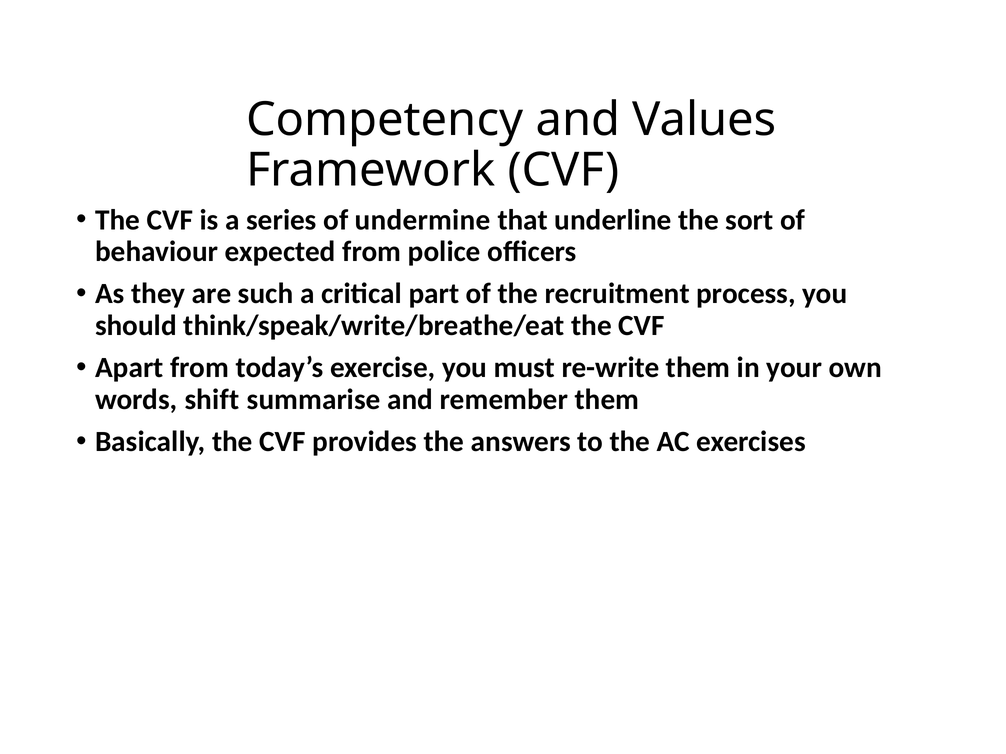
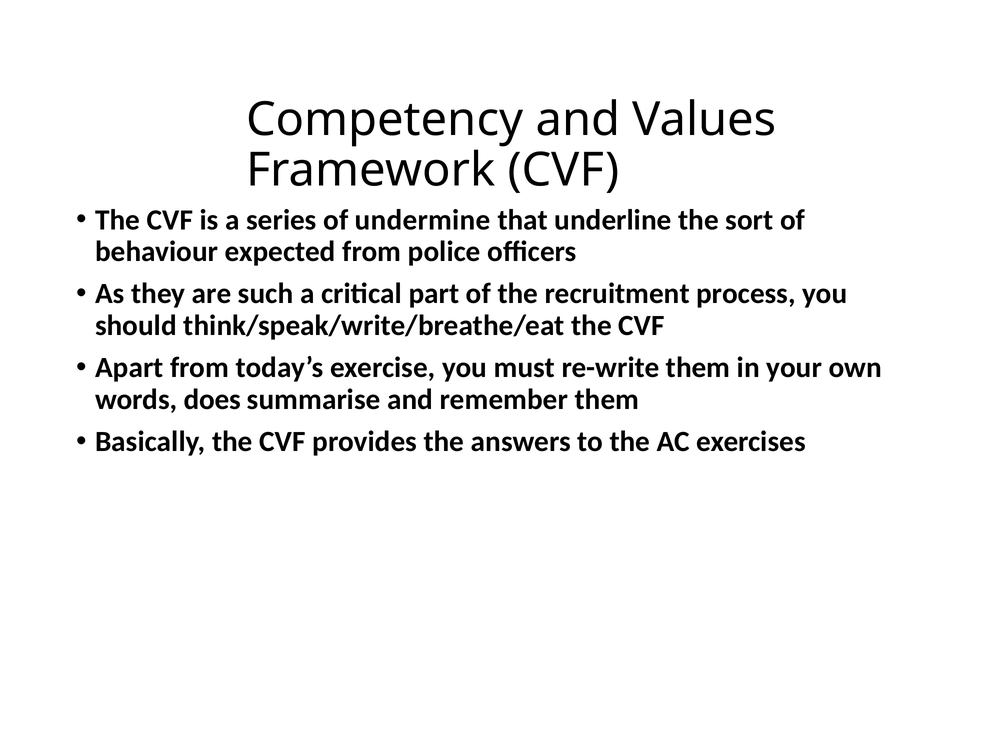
shift: shift -> does (212, 400)
